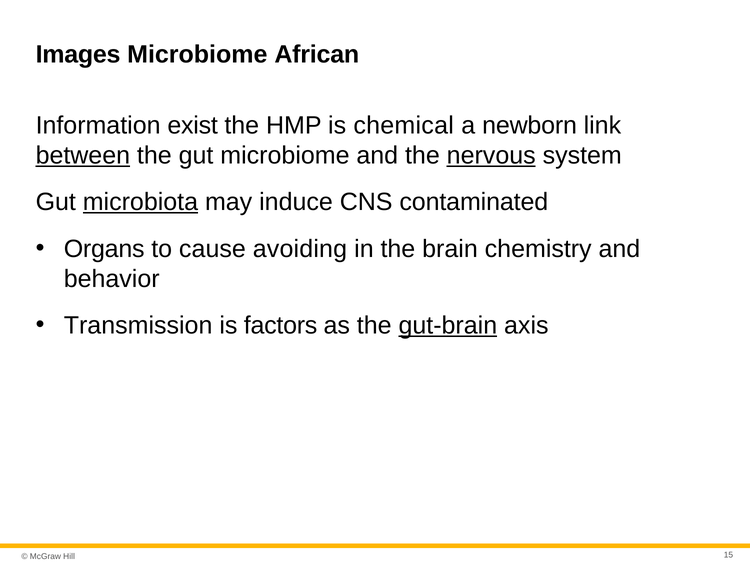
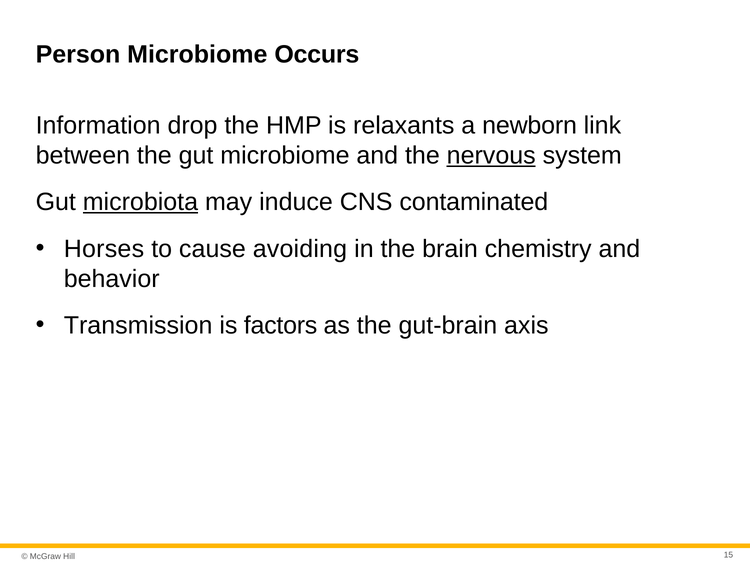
Images: Images -> Person (78, 55)
African: African -> Occurs (317, 55)
exist: exist -> drop (193, 125)
chemical: chemical -> relaxants (404, 125)
between underline: present -> none (83, 155)
Organs: Organs -> Horses (104, 249)
gut-brain underline: present -> none (448, 325)
